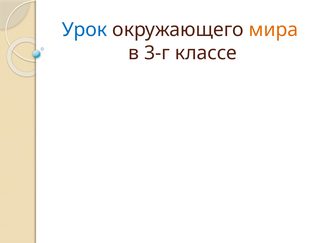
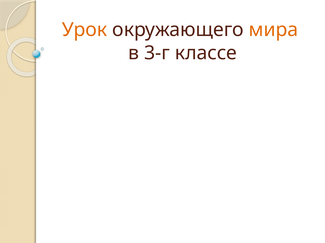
Урок colour: blue -> orange (85, 30)
